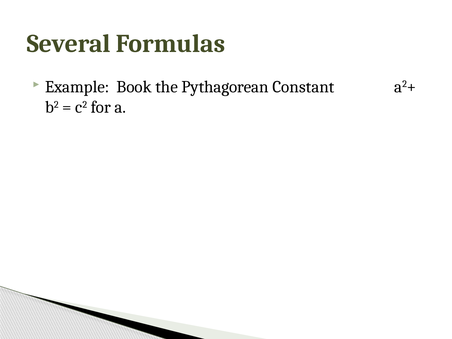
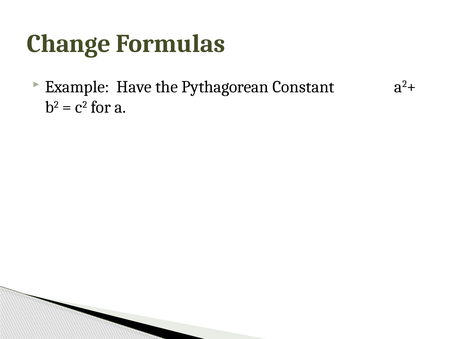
Several: Several -> Change (69, 44)
Book: Book -> Have (134, 87)
